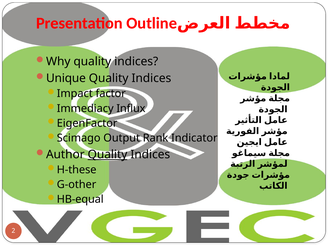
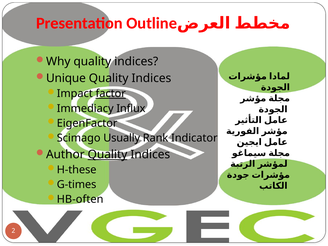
factor underline: none -> present (111, 94)
Output: Output -> Usually (122, 138)
G-other: G-other -> G-times (77, 185)
HB-equal: HB-equal -> HB-often (80, 199)
